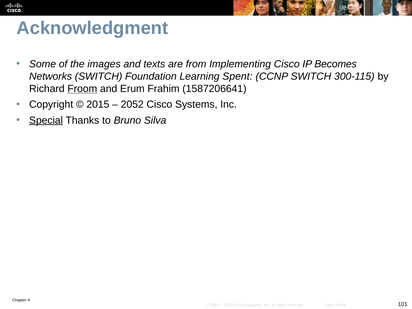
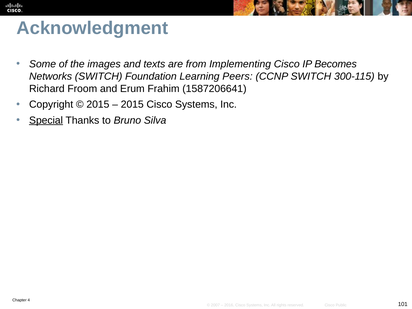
Spent: Spent -> Peers (238, 76)
Froom underline: present -> none (82, 89)
2052: 2052 -> 2015 (132, 105)
